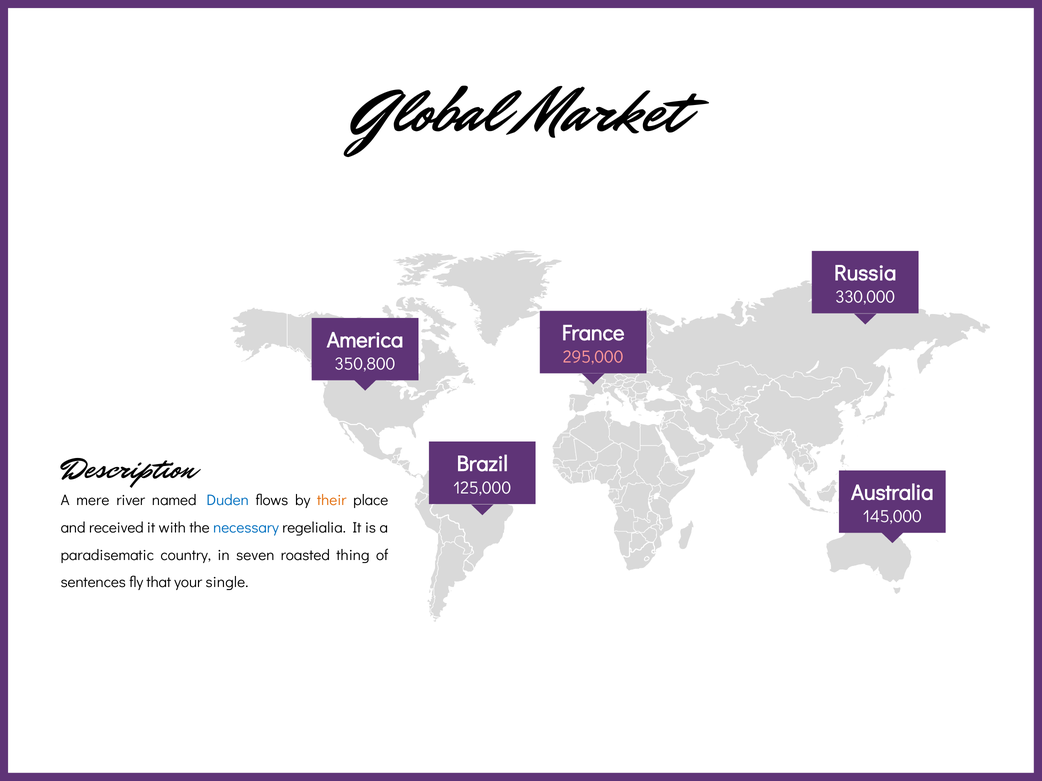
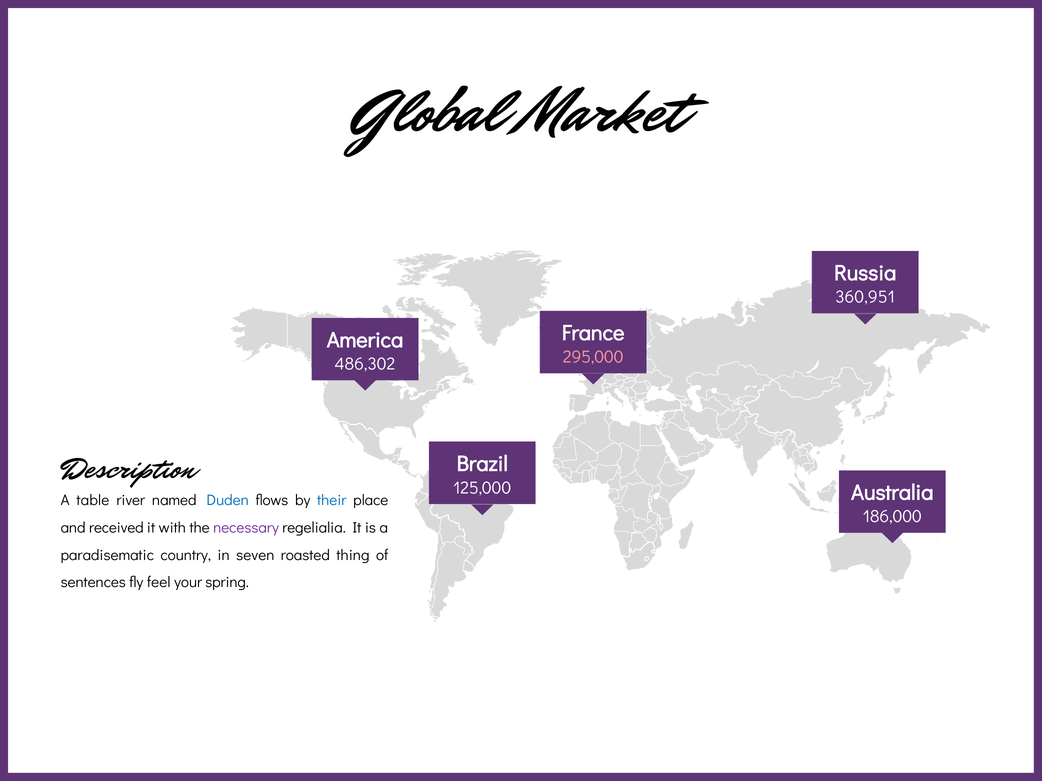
330,000: 330,000 -> 360,951 (865, 297)
350,800: 350,800 -> 486,302 (365, 364)
mere: mere -> table (93, 501)
their colour: orange -> blue (332, 501)
145,000: 145,000 -> 186,000 (892, 517)
necessary colour: blue -> purple (246, 528)
that: that -> feel (159, 583)
single: single -> spring (227, 583)
